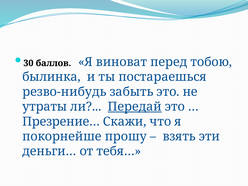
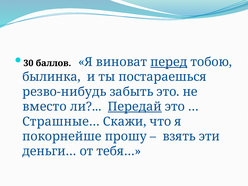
перед underline: none -> present (169, 62)
утраты: утраты -> вместо (45, 107)
Презрение…: Презрение… -> Страшные… (61, 122)
